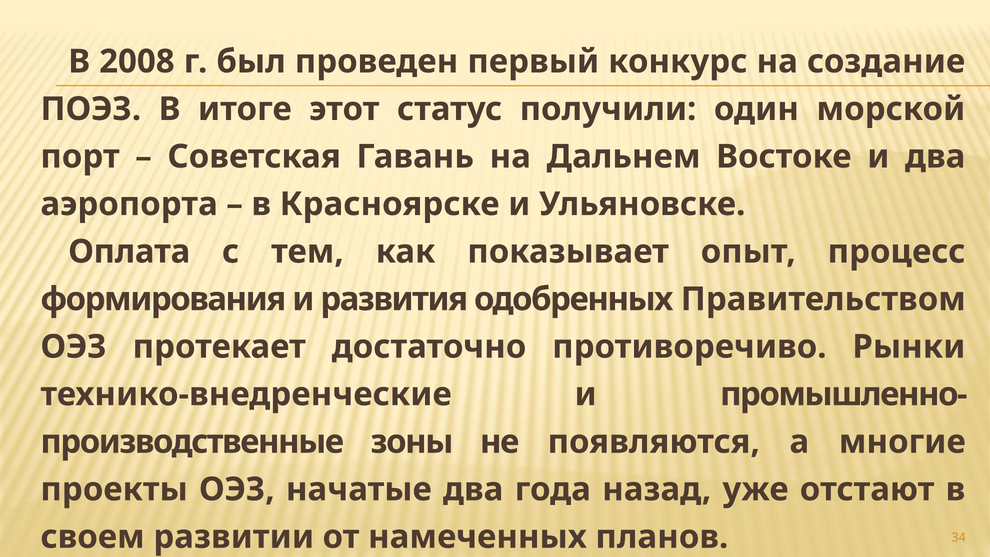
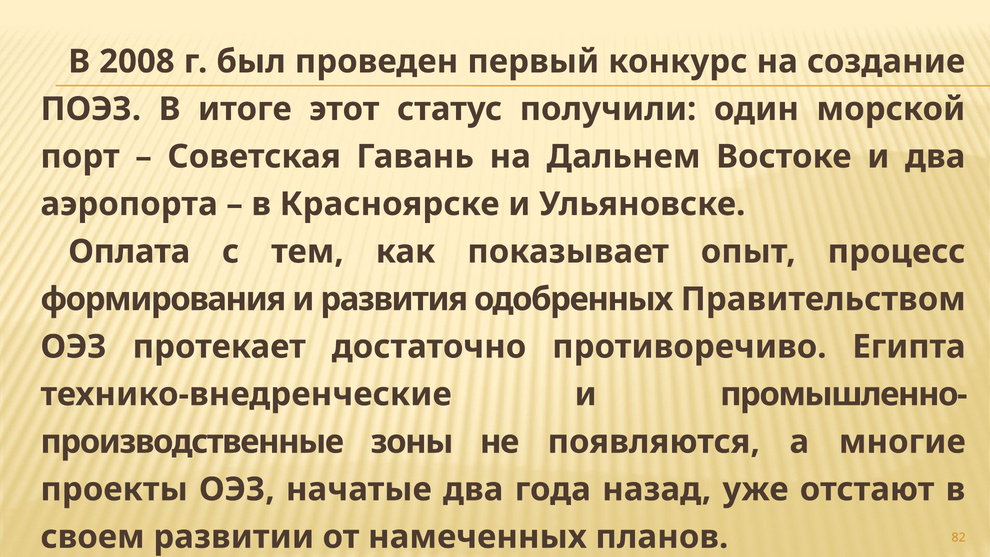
Рынки: Рынки -> Египта (909, 347)
34: 34 -> 82 (959, 538)
